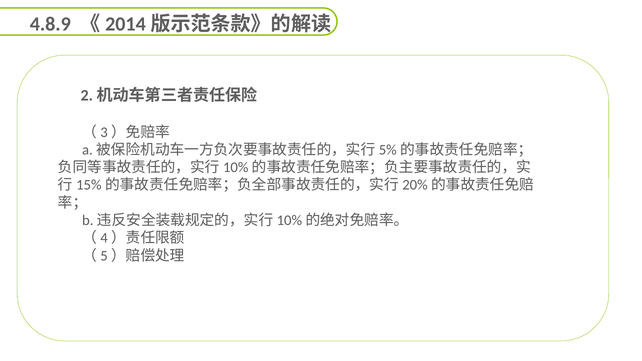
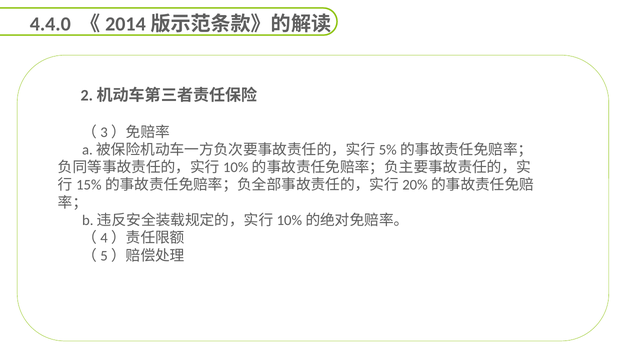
4.8.9: 4.8.9 -> 4.4.0 (50, 24)
